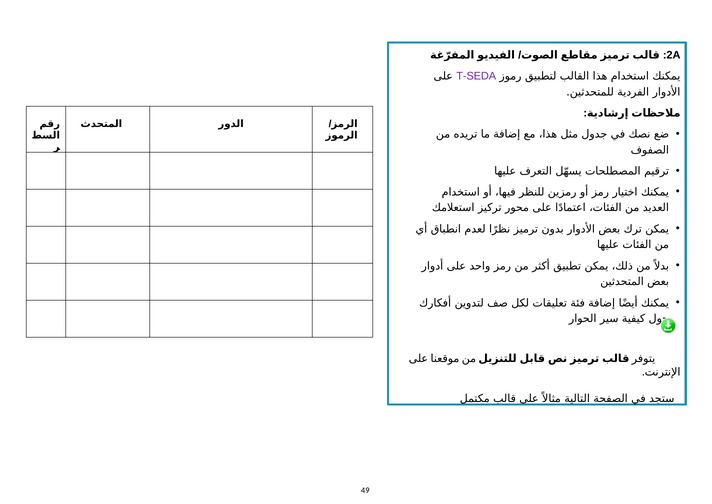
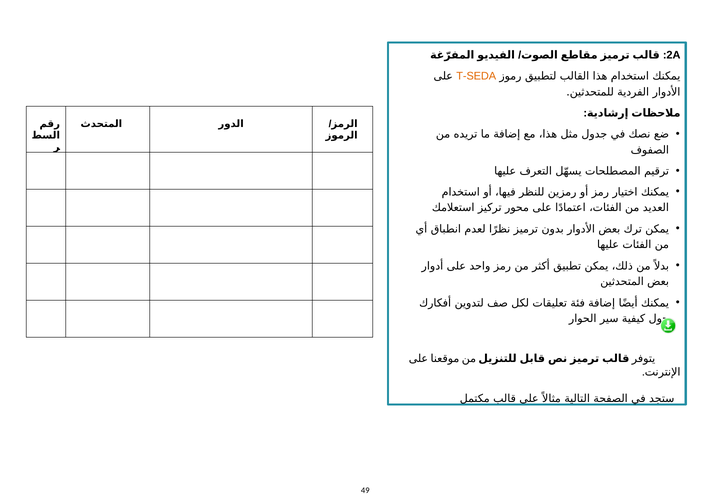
T-SEDA colour: purple -> orange (476, 76)
